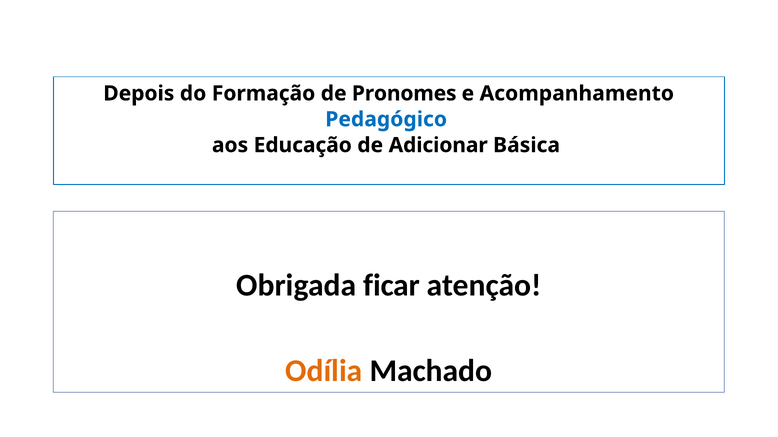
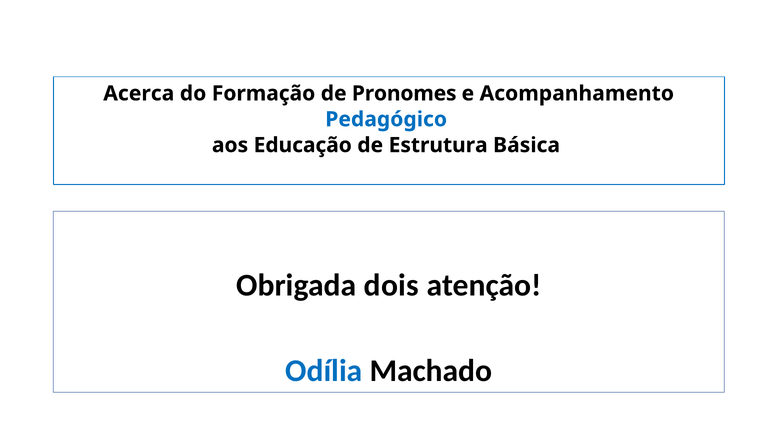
Depois: Depois -> Acerca (139, 94)
Adicionar: Adicionar -> Estrutura (438, 145)
ficar: ficar -> dois (391, 286)
Odília colour: orange -> blue (324, 371)
